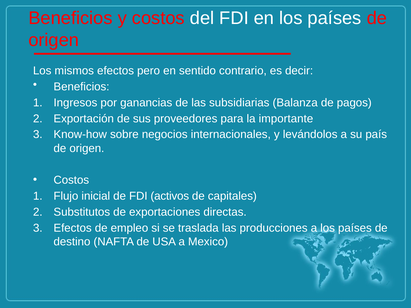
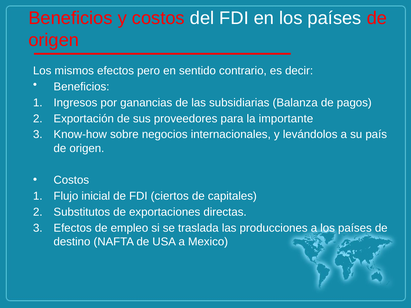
activos: activos -> ciertos (170, 196)
